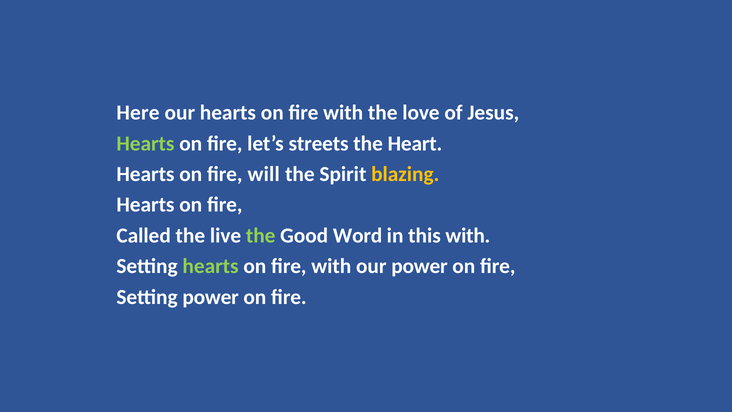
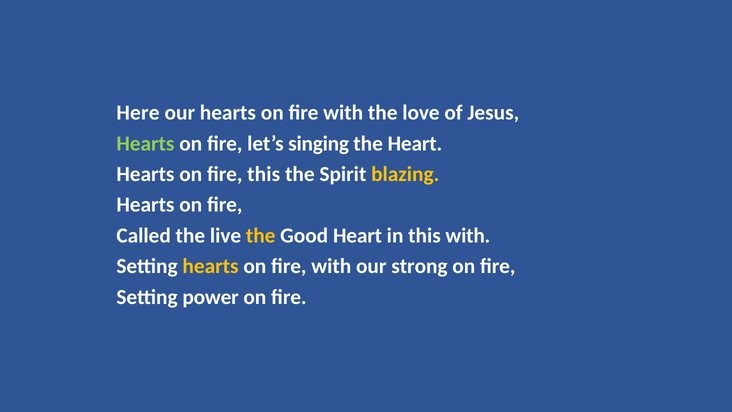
streets: streets -> singing (319, 143)
fire will: will -> this (264, 174)
the colour: light green -> yellow (261, 236)
Good Word: Word -> Heart (358, 236)
hearts colour: light green -> yellow (211, 266)
our power: power -> strong (419, 266)
